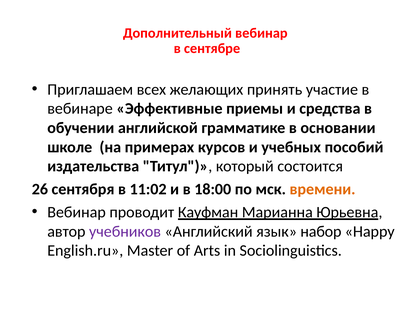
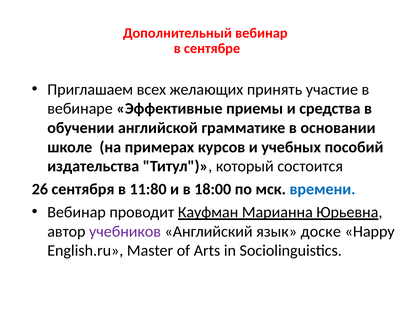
11:02: 11:02 -> 11:80 (148, 190)
времени colour: orange -> blue (323, 190)
набор: набор -> доске (321, 232)
